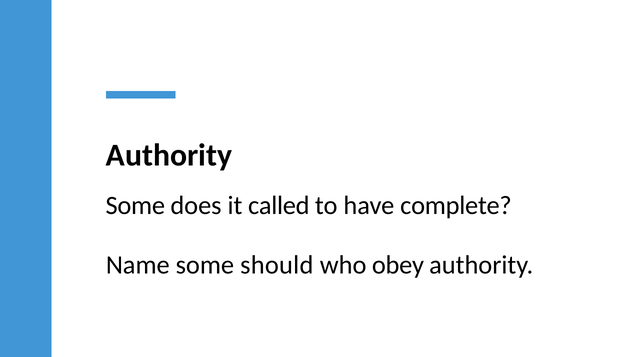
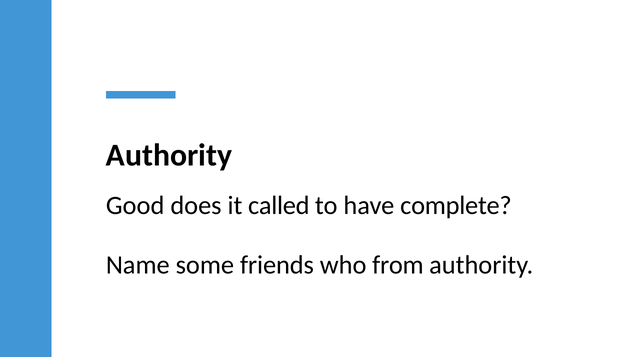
Some: Some -> Good (135, 205)
should: should -> friends (277, 265)
obey: obey -> from (398, 265)
